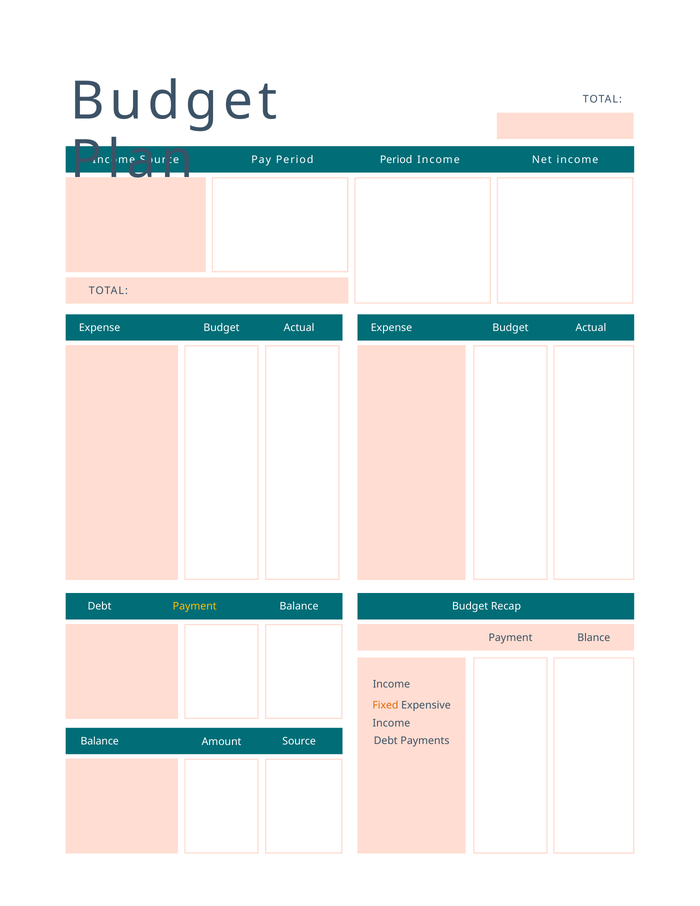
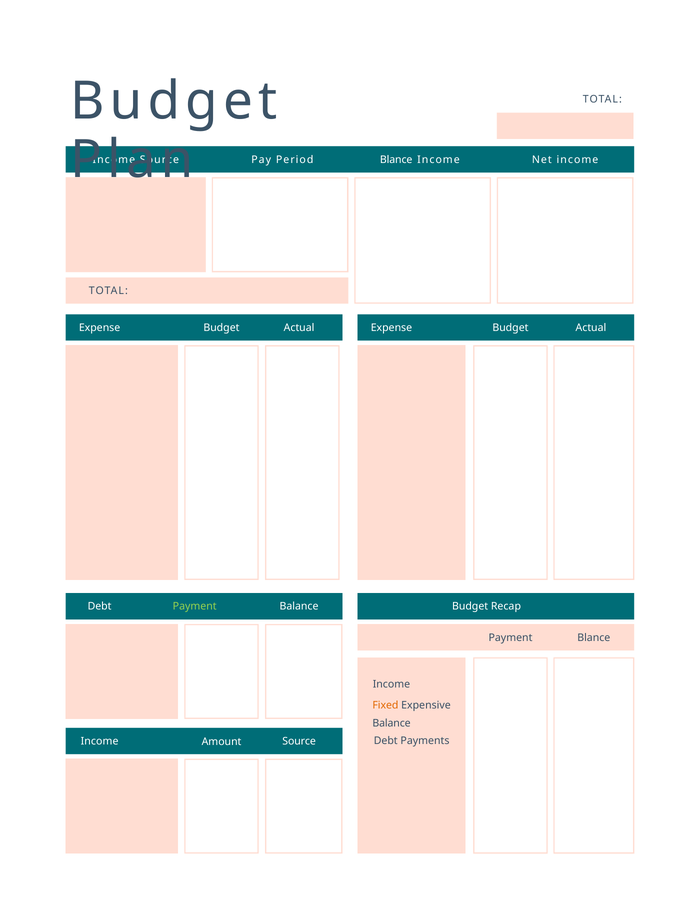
Period Period: Period -> Blance (396, 160)
Payment colour: yellow -> light green (195, 606)
Income: Income -> Balance (392, 723)
Balance: Balance -> Income (100, 741)
